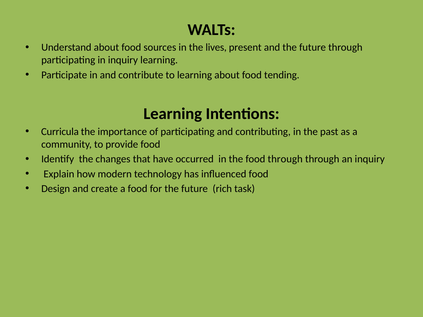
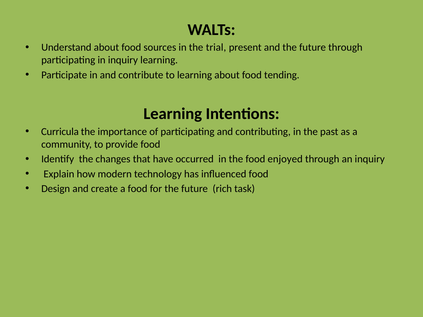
lives: lives -> trial (216, 48)
food through: through -> enjoyed (285, 159)
